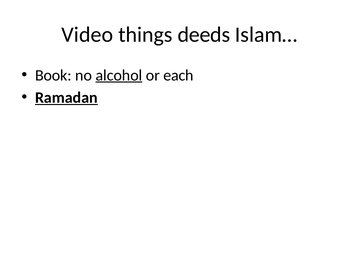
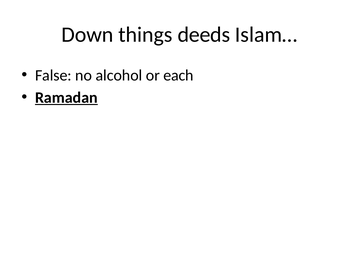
Video: Video -> Down (87, 35)
Book: Book -> False (53, 75)
alcohol underline: present -> none (119, 75)
